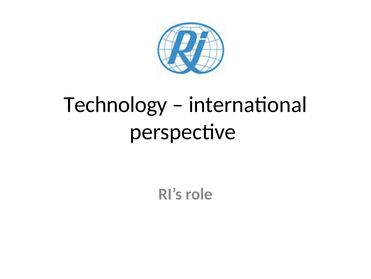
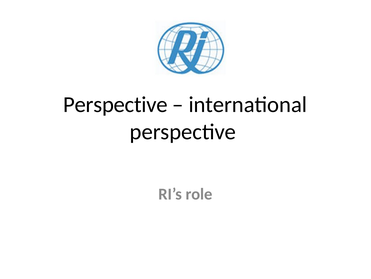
Technology: Technology -> Perspective (115, 104)
